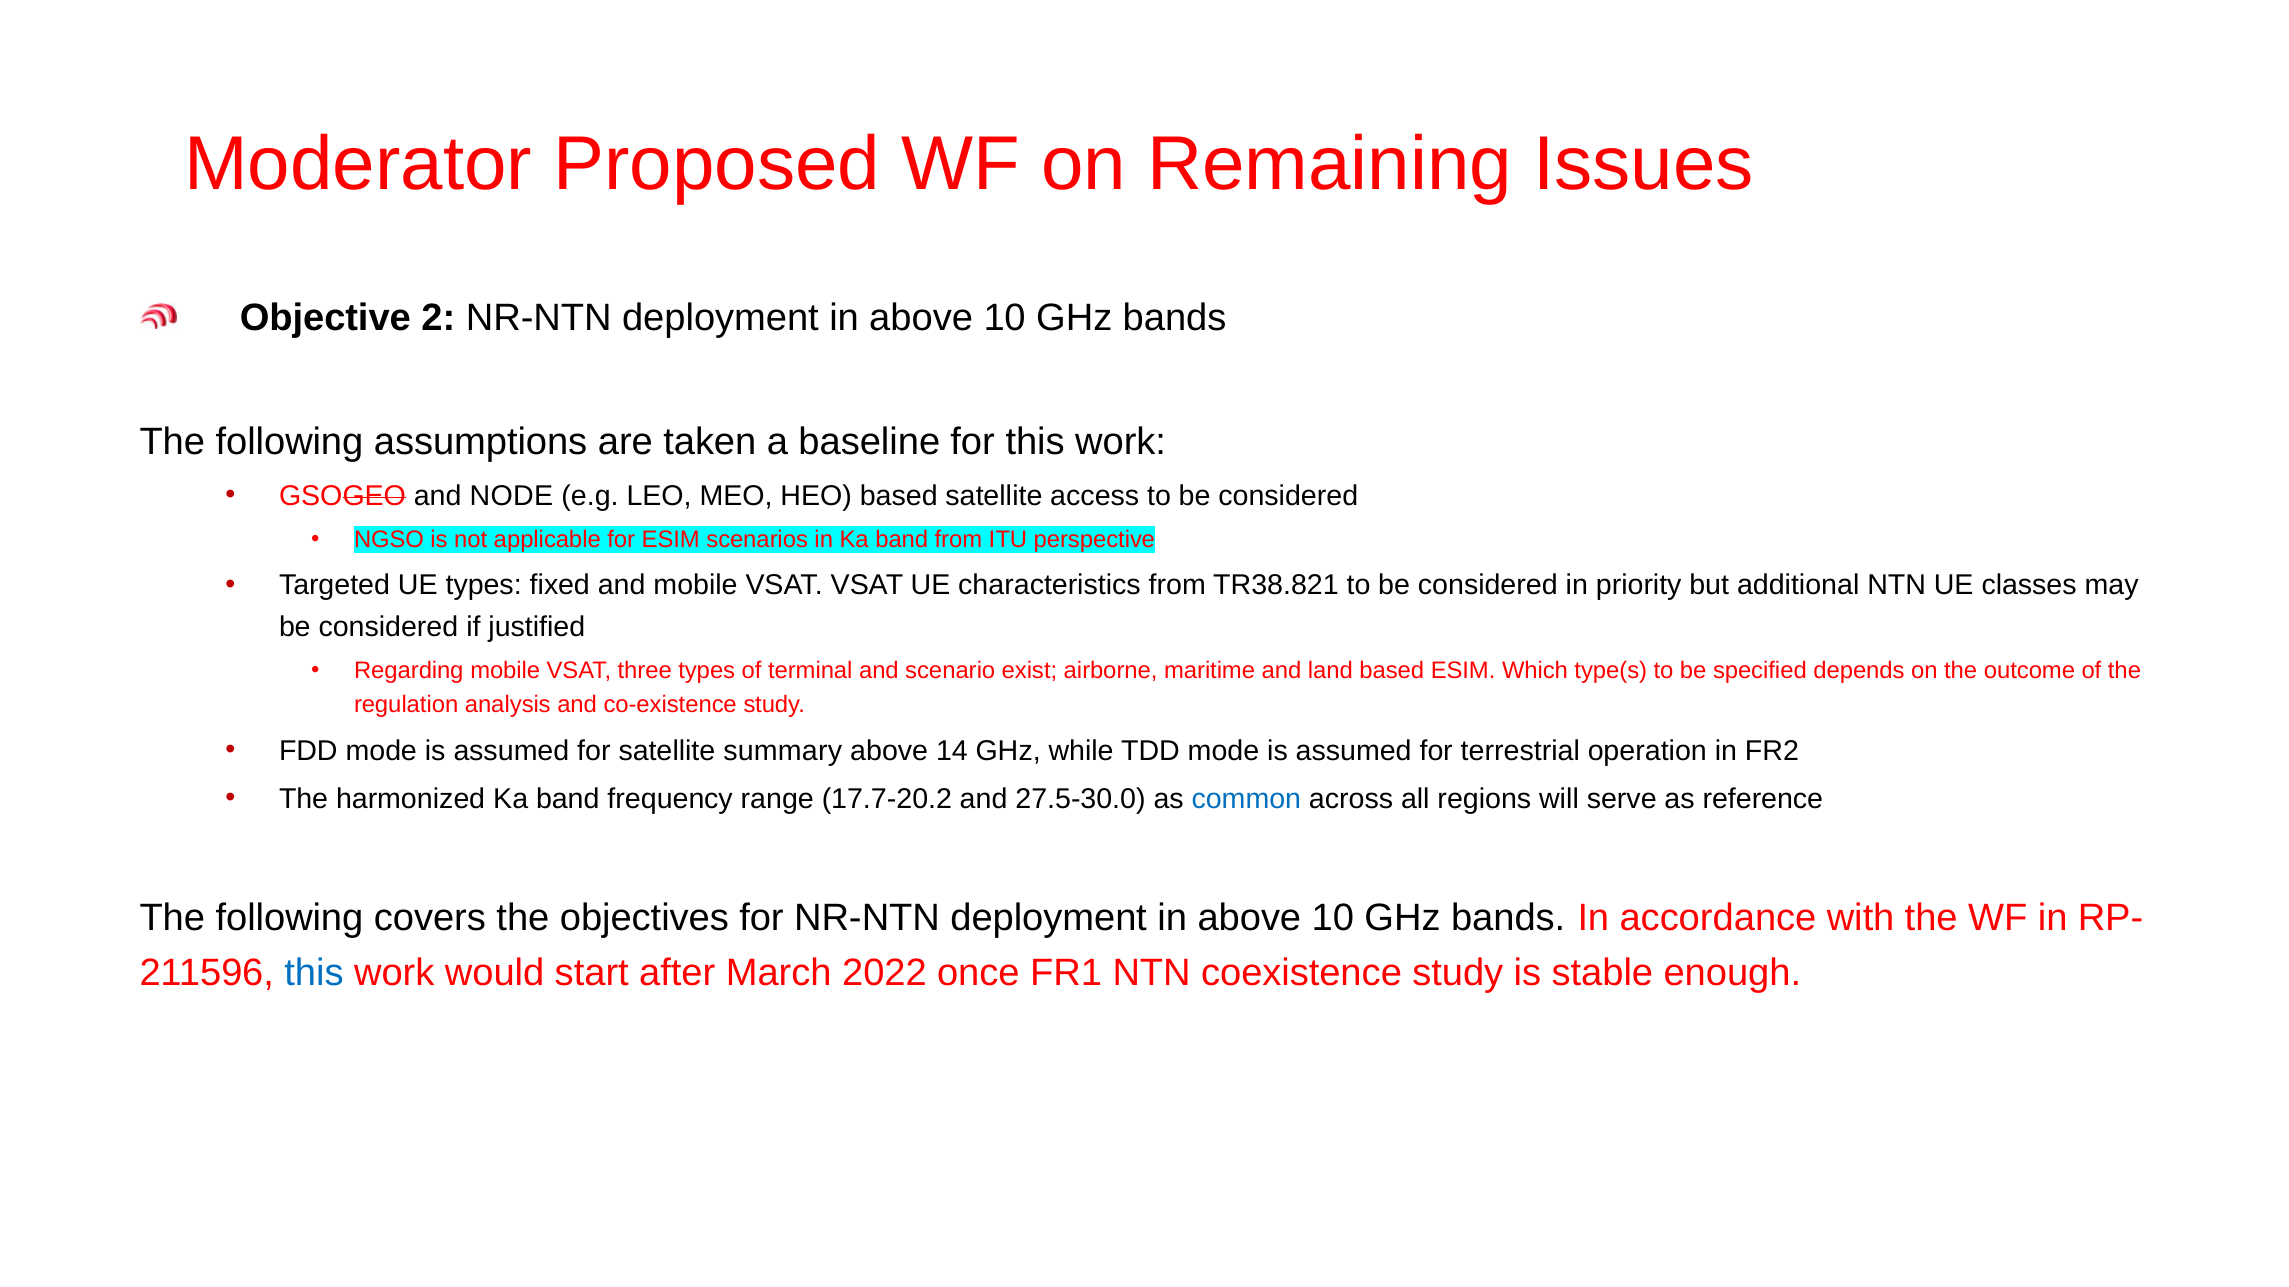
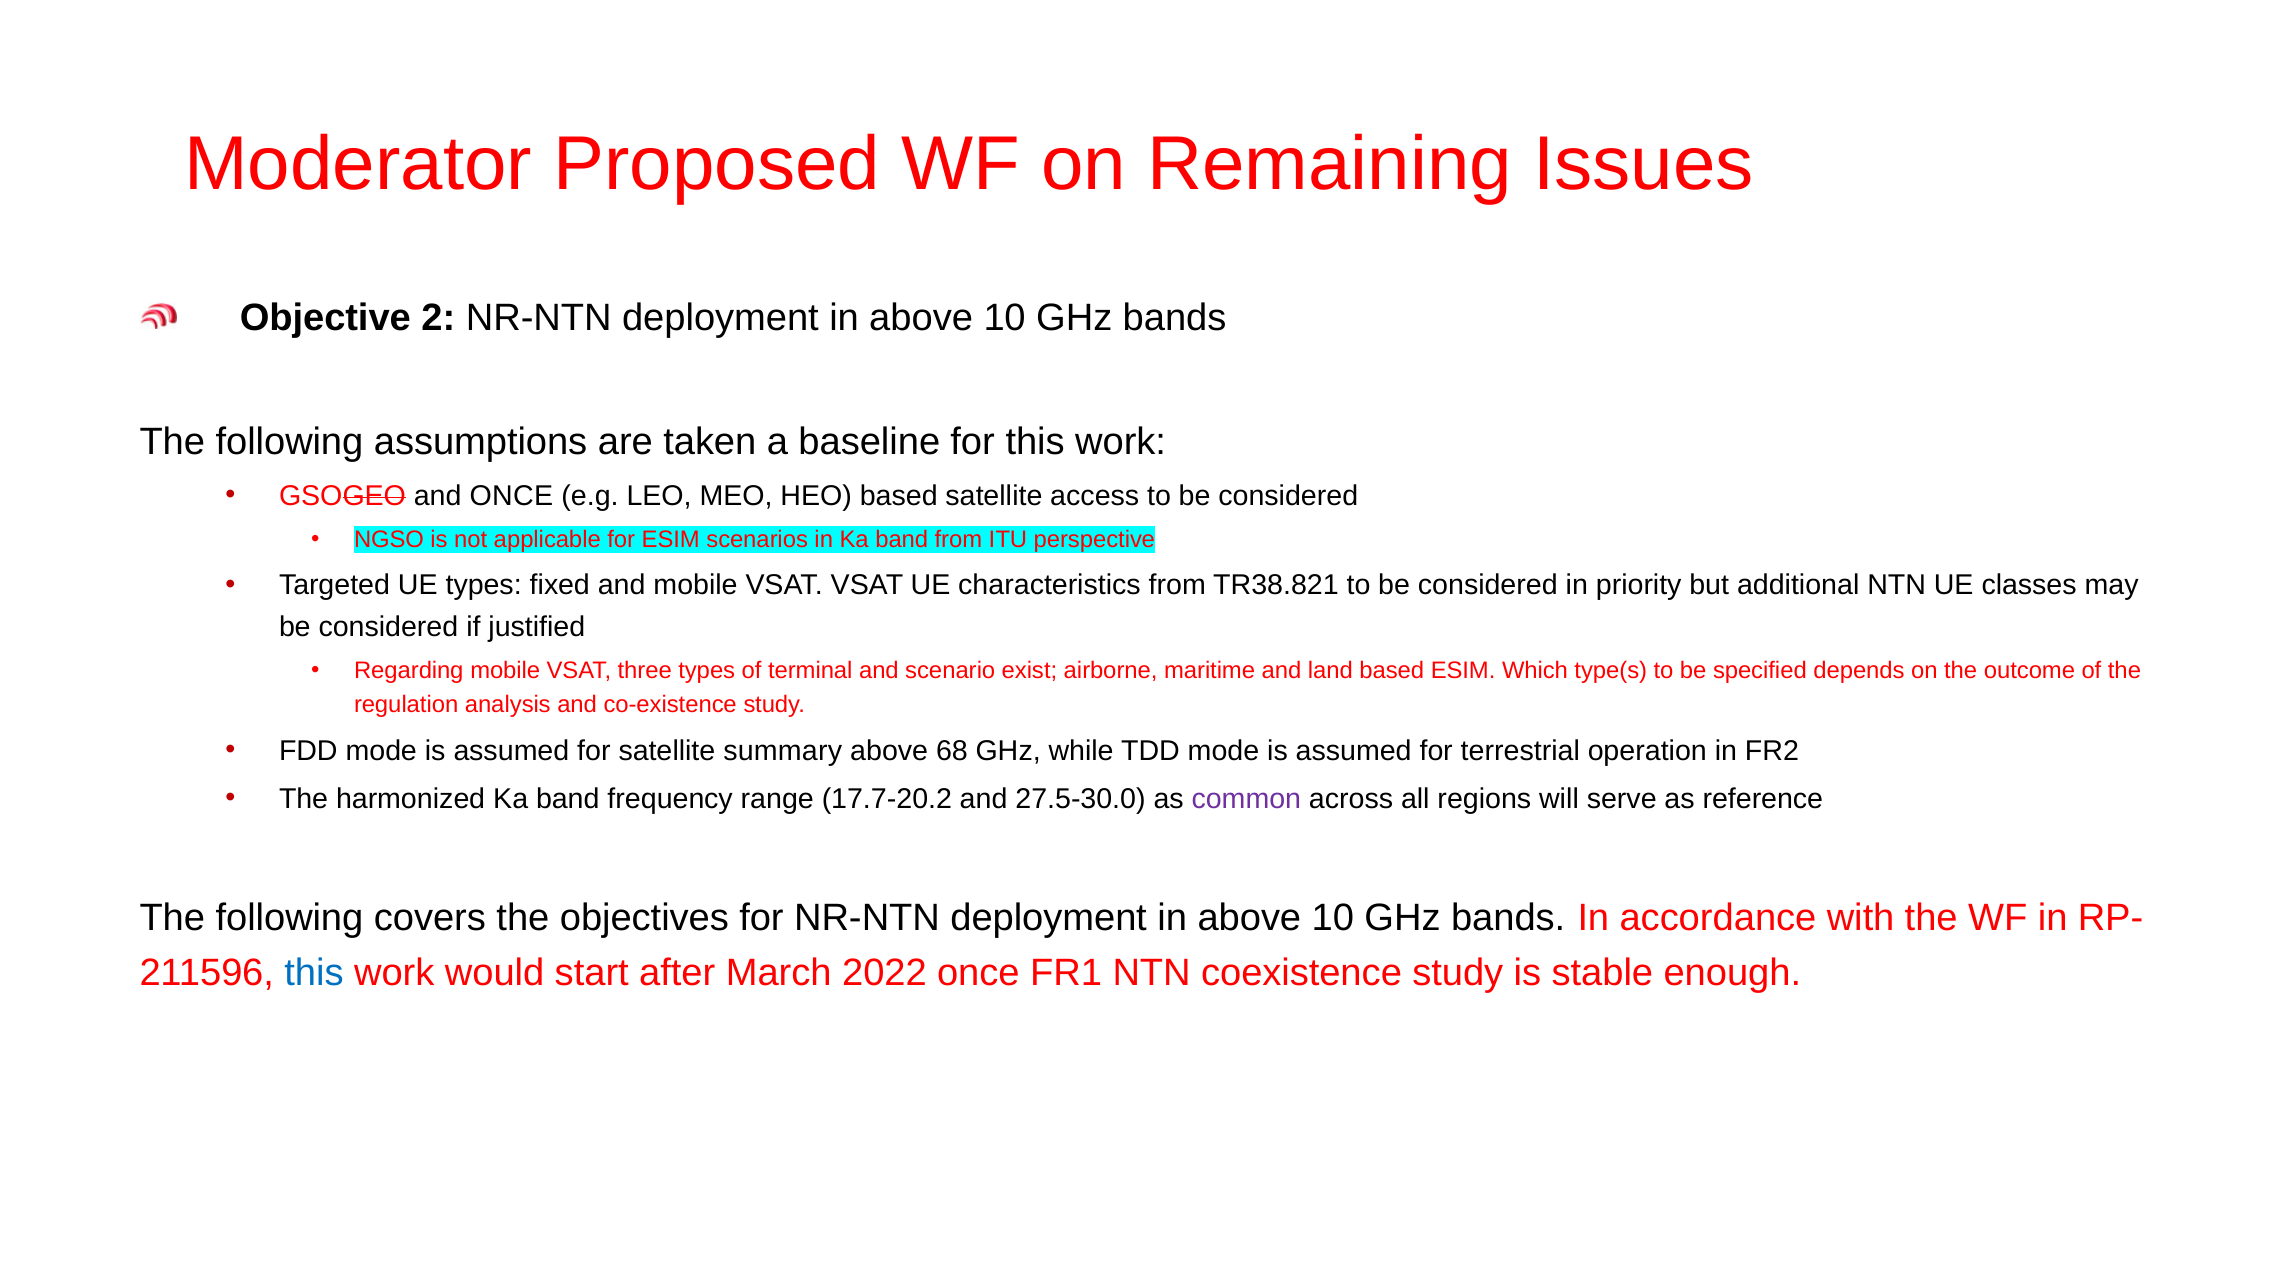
and NODE: NODE -> ONCE (511, 496)
14: 14 -> 68 (952, 751)
common colour: blue -> purple (1246, 799)
